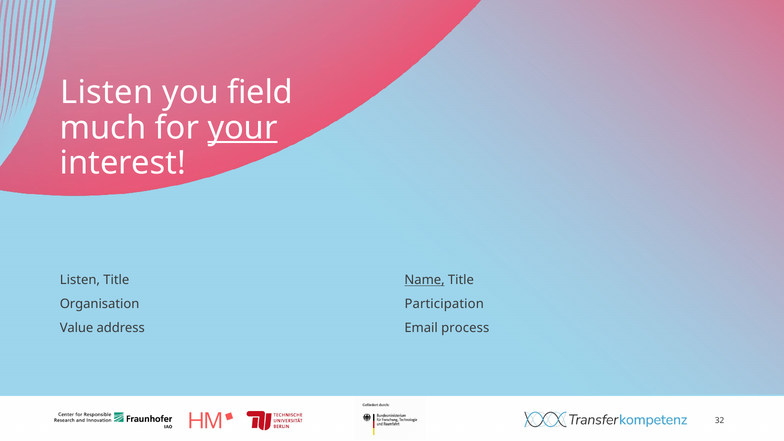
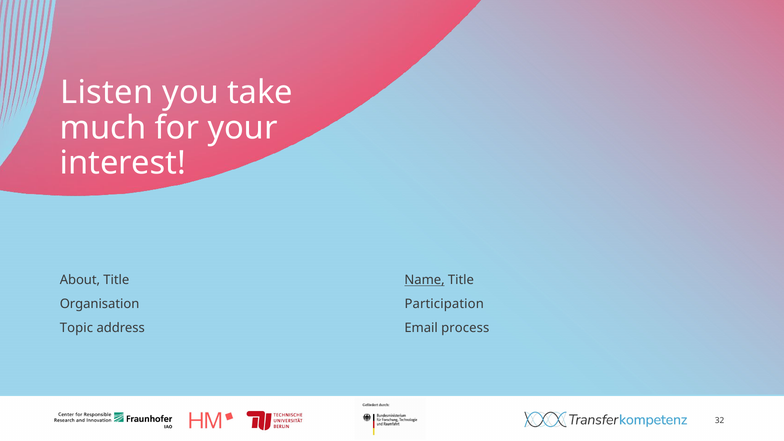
field: field -> take (260, 93)
your underline: present -> none (243, 128)
Listen: Listen -> About (80, 280)
Value: Value -> Topic (76, 328)
